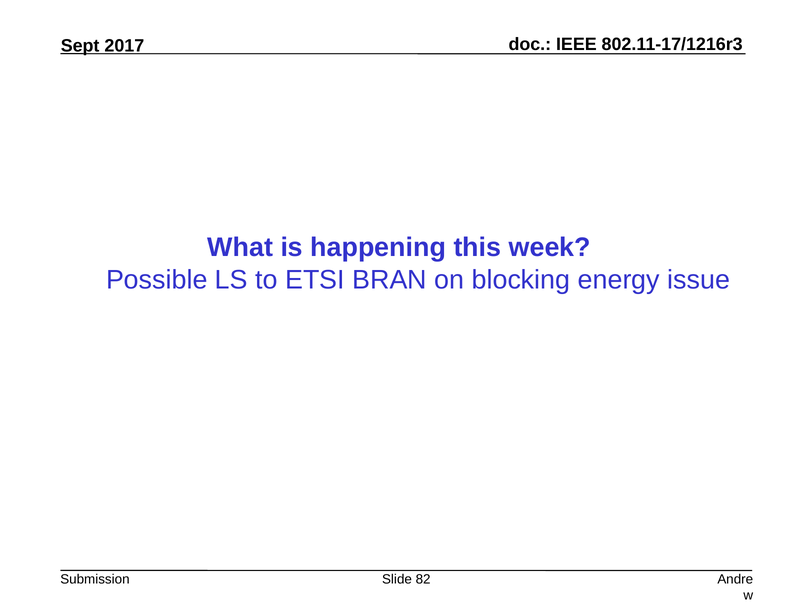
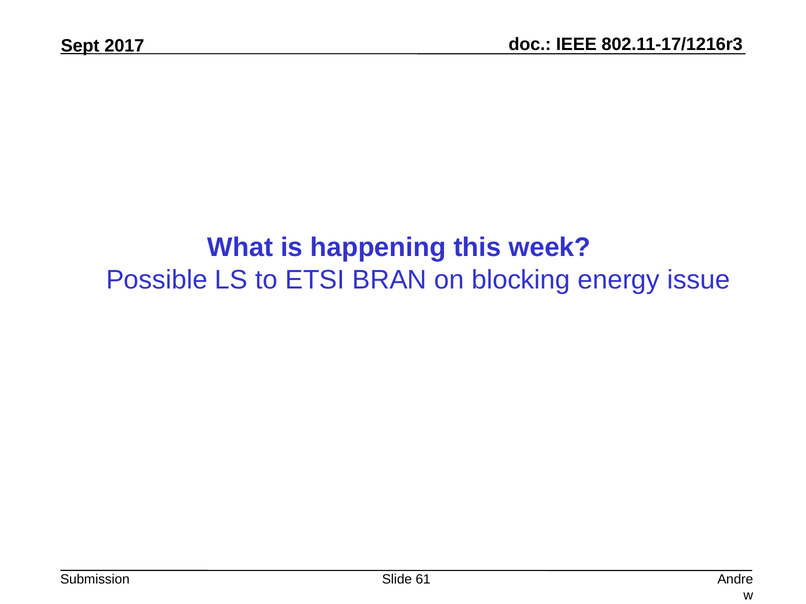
82: 82 -> 61 (423, 580)
